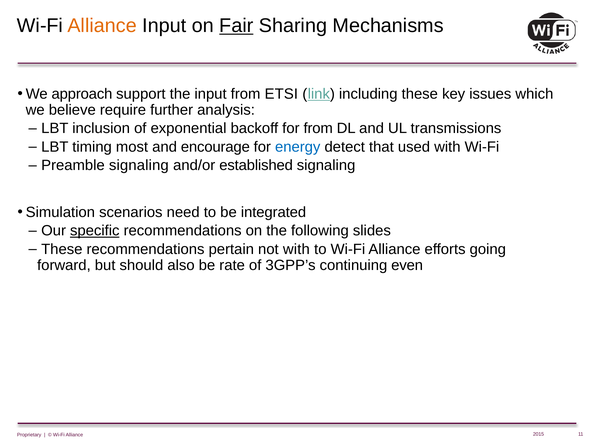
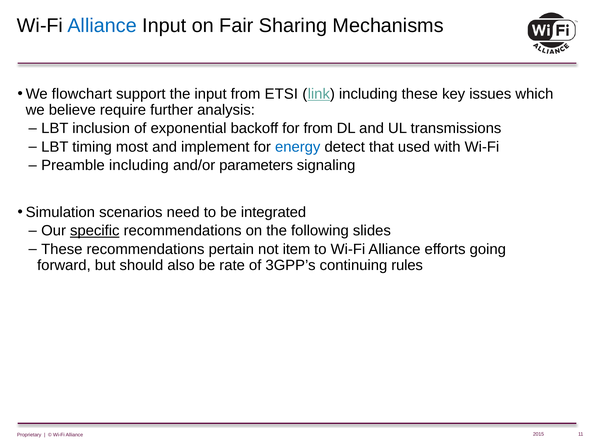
Alliance colour: orange -> blue (102, 26)
Fair underline: present -> none (236, 26)
approach: approach -> flowchart (82, 94)
encourage: encourage -> implement (215, 147)
Preamble signaling: signaling -> including (139, 166)
established: established -> parameters (256, 166)
not with: with -> item (297, 250)
even: even -> rules (407, 266)
